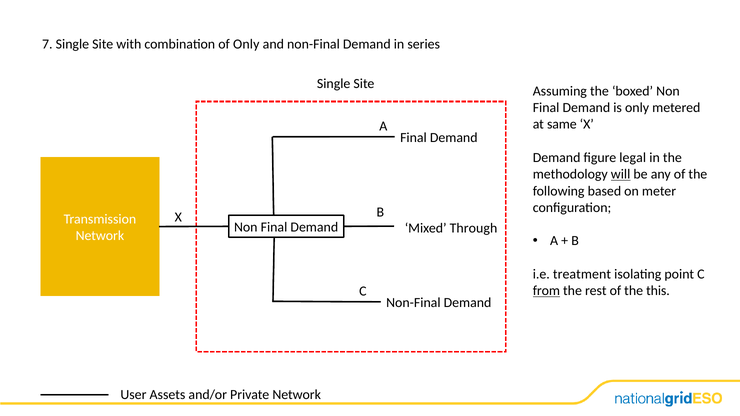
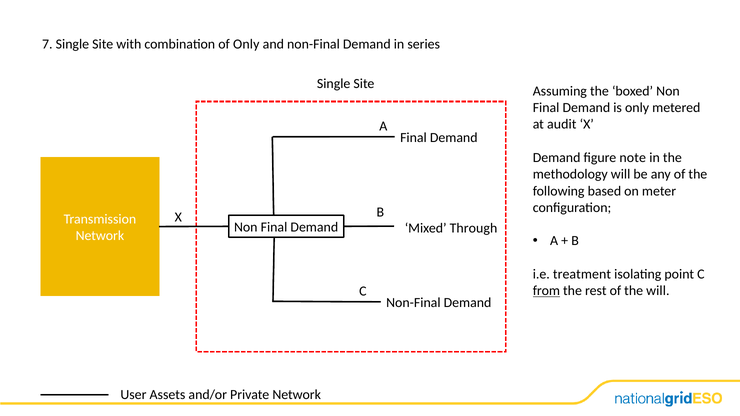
same: same -> audit (562, 124)
legal: legal -> note (633, 158)
will underline: present -> none (621, 174)
the this: this -> will (658, 291)
